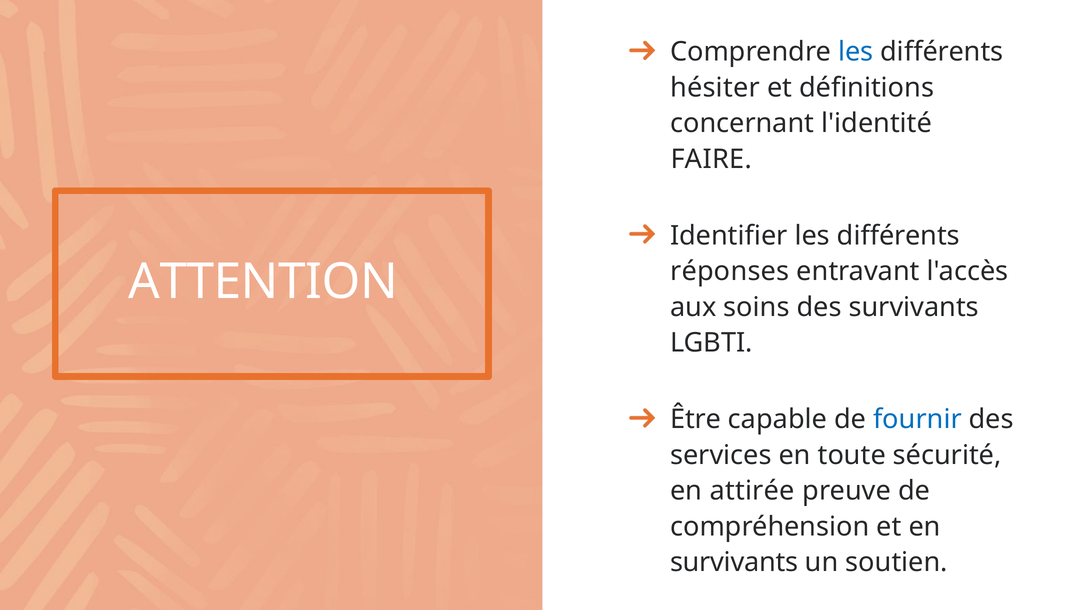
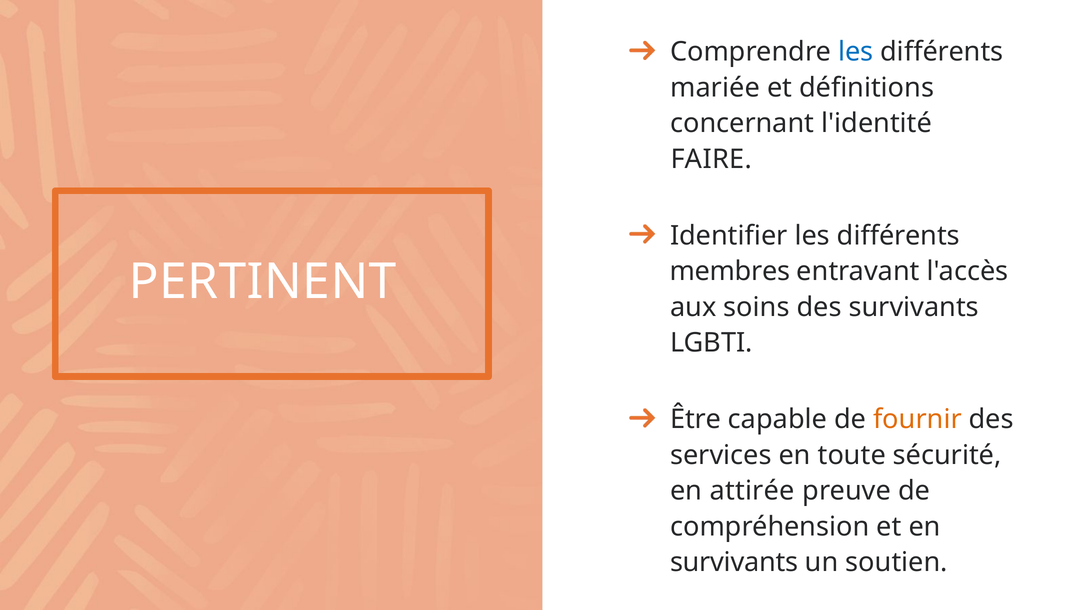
hésiter: hésiter -> mariée (715, 88)
réponses: réponses -> membres (730, 272)
ATTENTION: ATTENTION -> PERTINENT (263, 282)
fournir colour: blue -> orange (917, 420)
